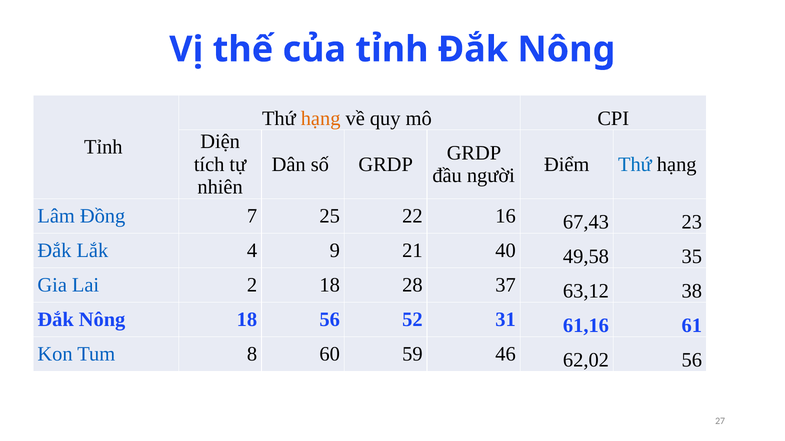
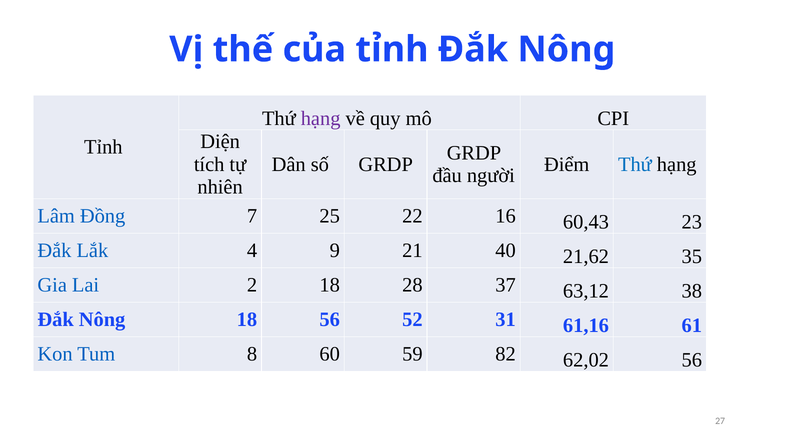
hạng colour: orange -> purple (321, 119)
67,43: 67,43 -> 60,43 (586, 222)
49,58: 49,58 -> 21,62 (586, 257)
46: 46 -> 82 (506, 355)
